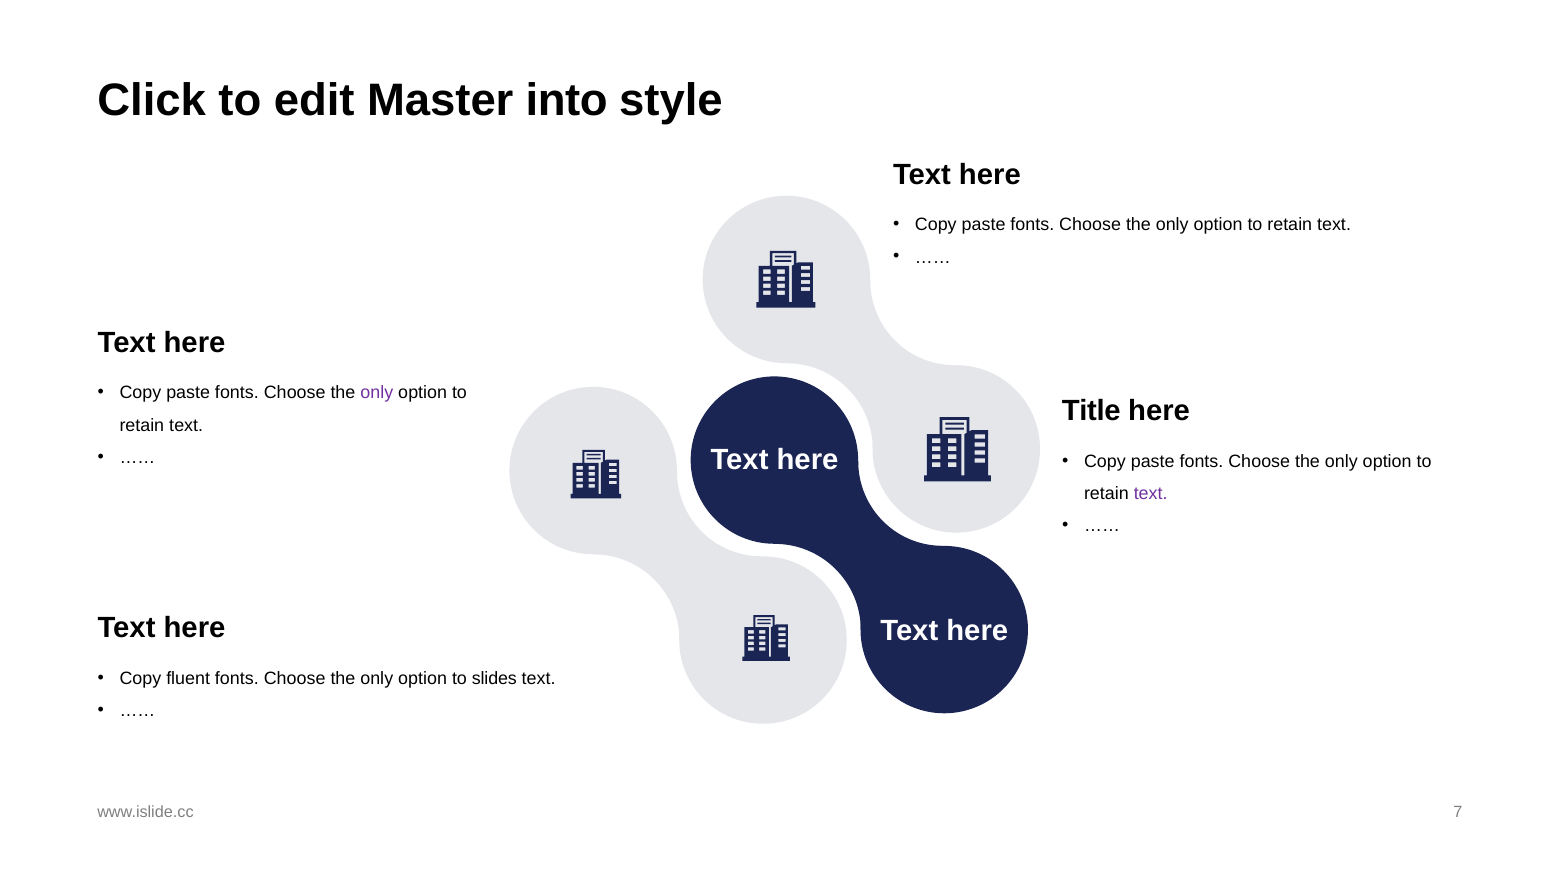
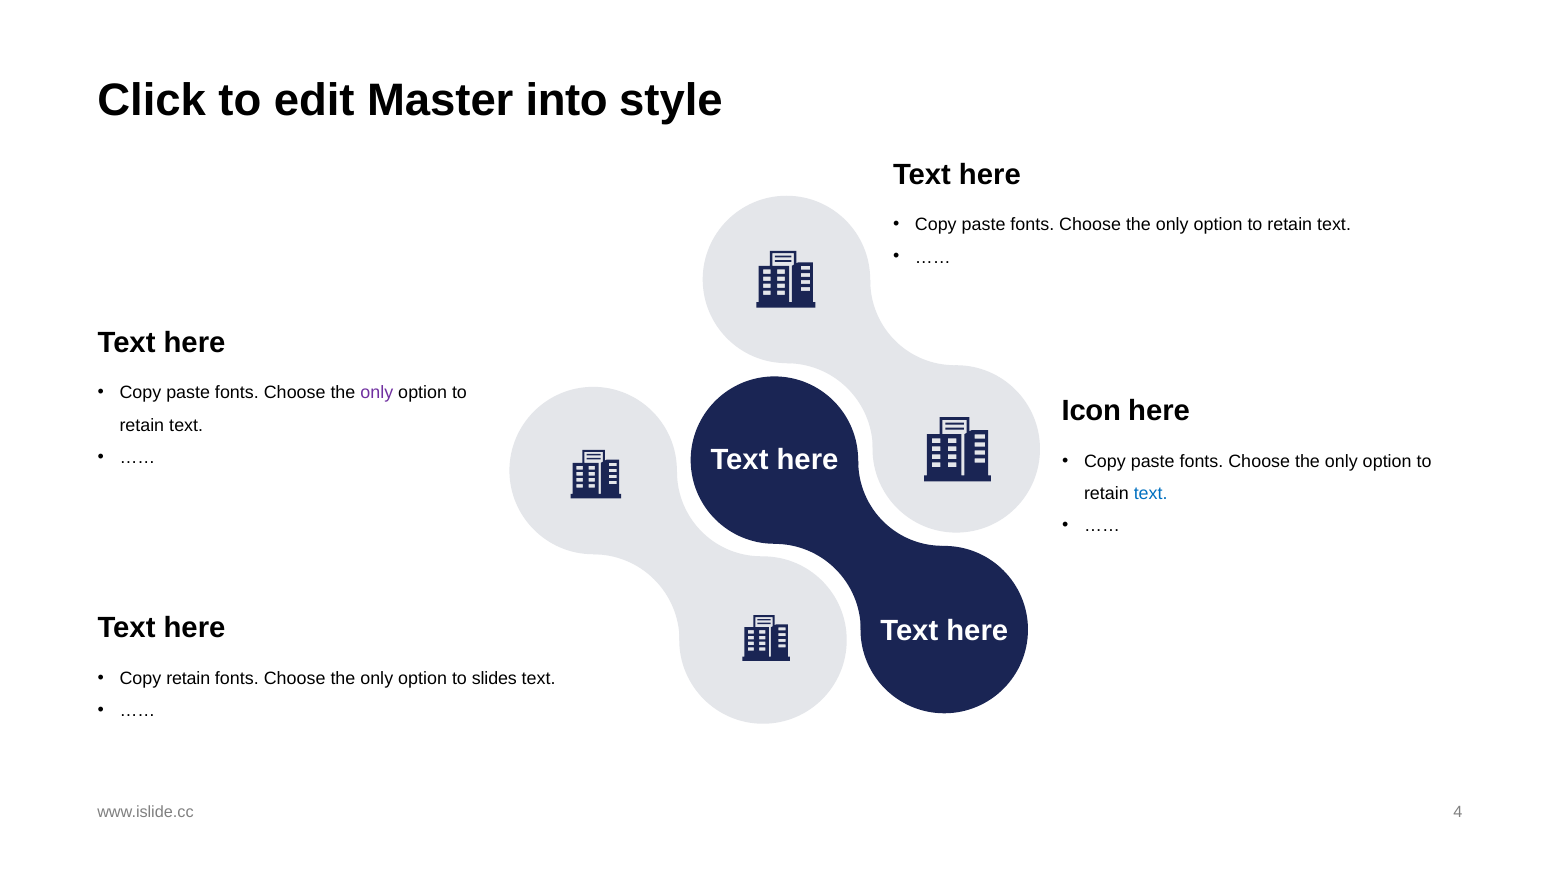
Title: Title -> Icon (1091, 411)
text colour: purple -> blue (1151, 494)
Copy fluent: fluent -> retain (188, 679)
7: 7 -> 4 (1458, 813)
